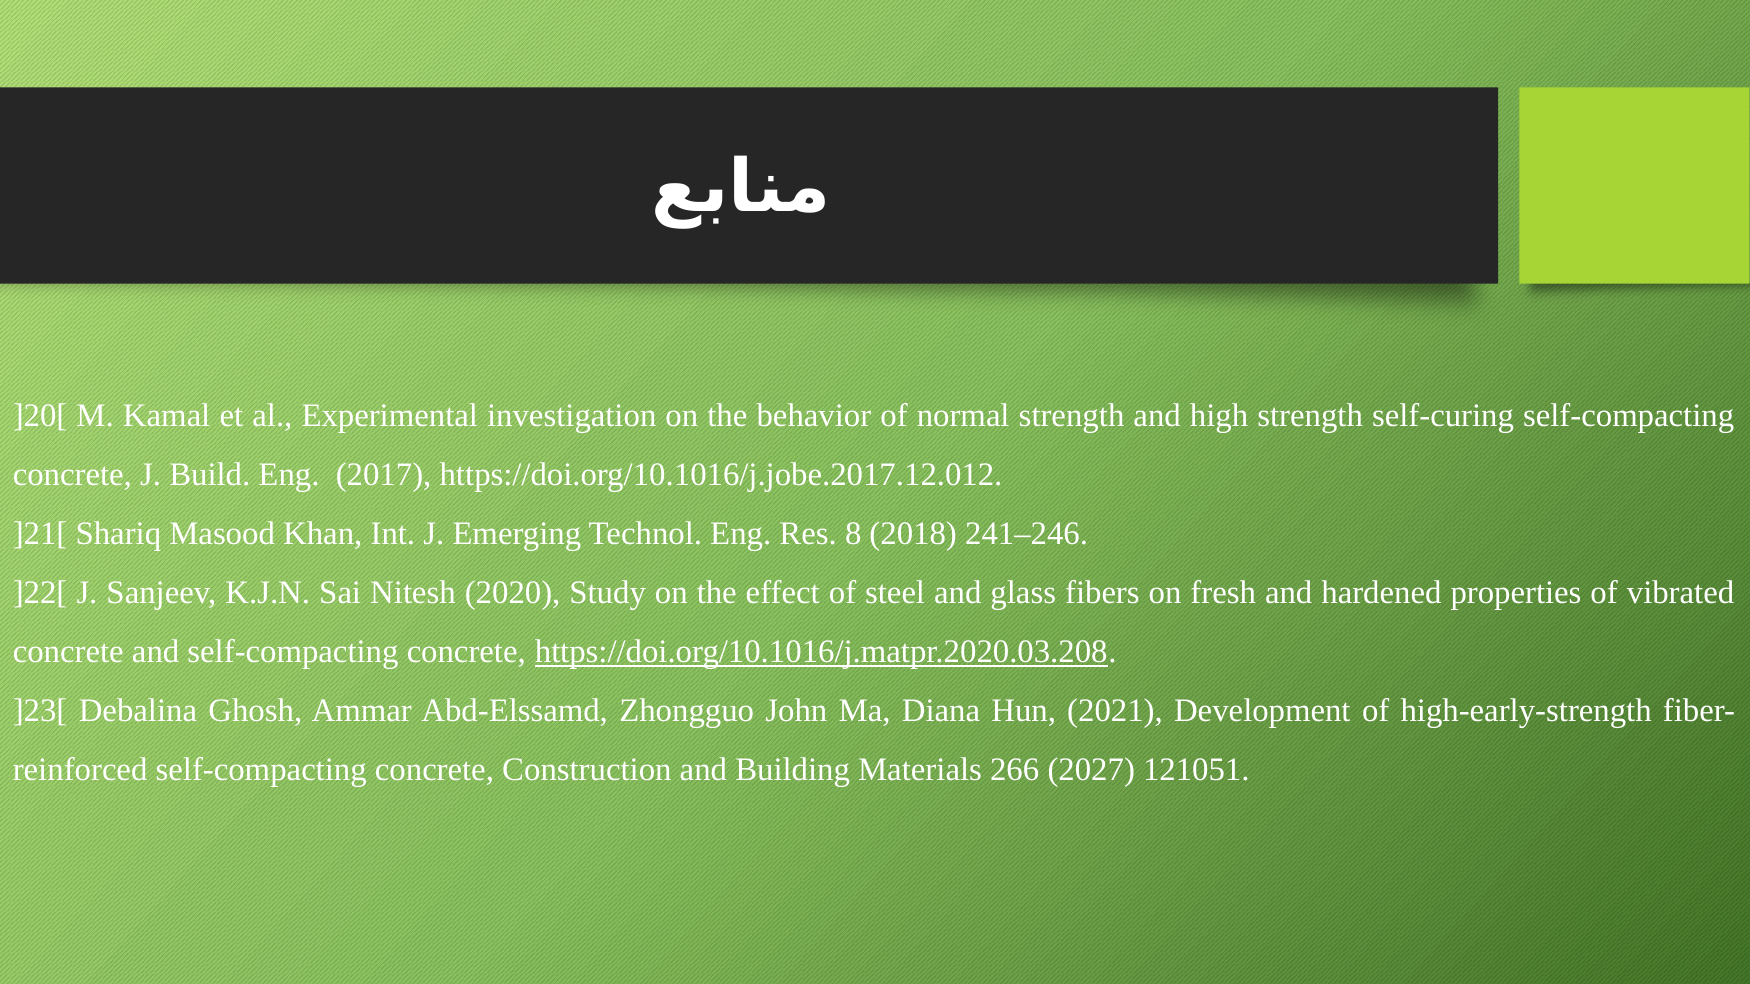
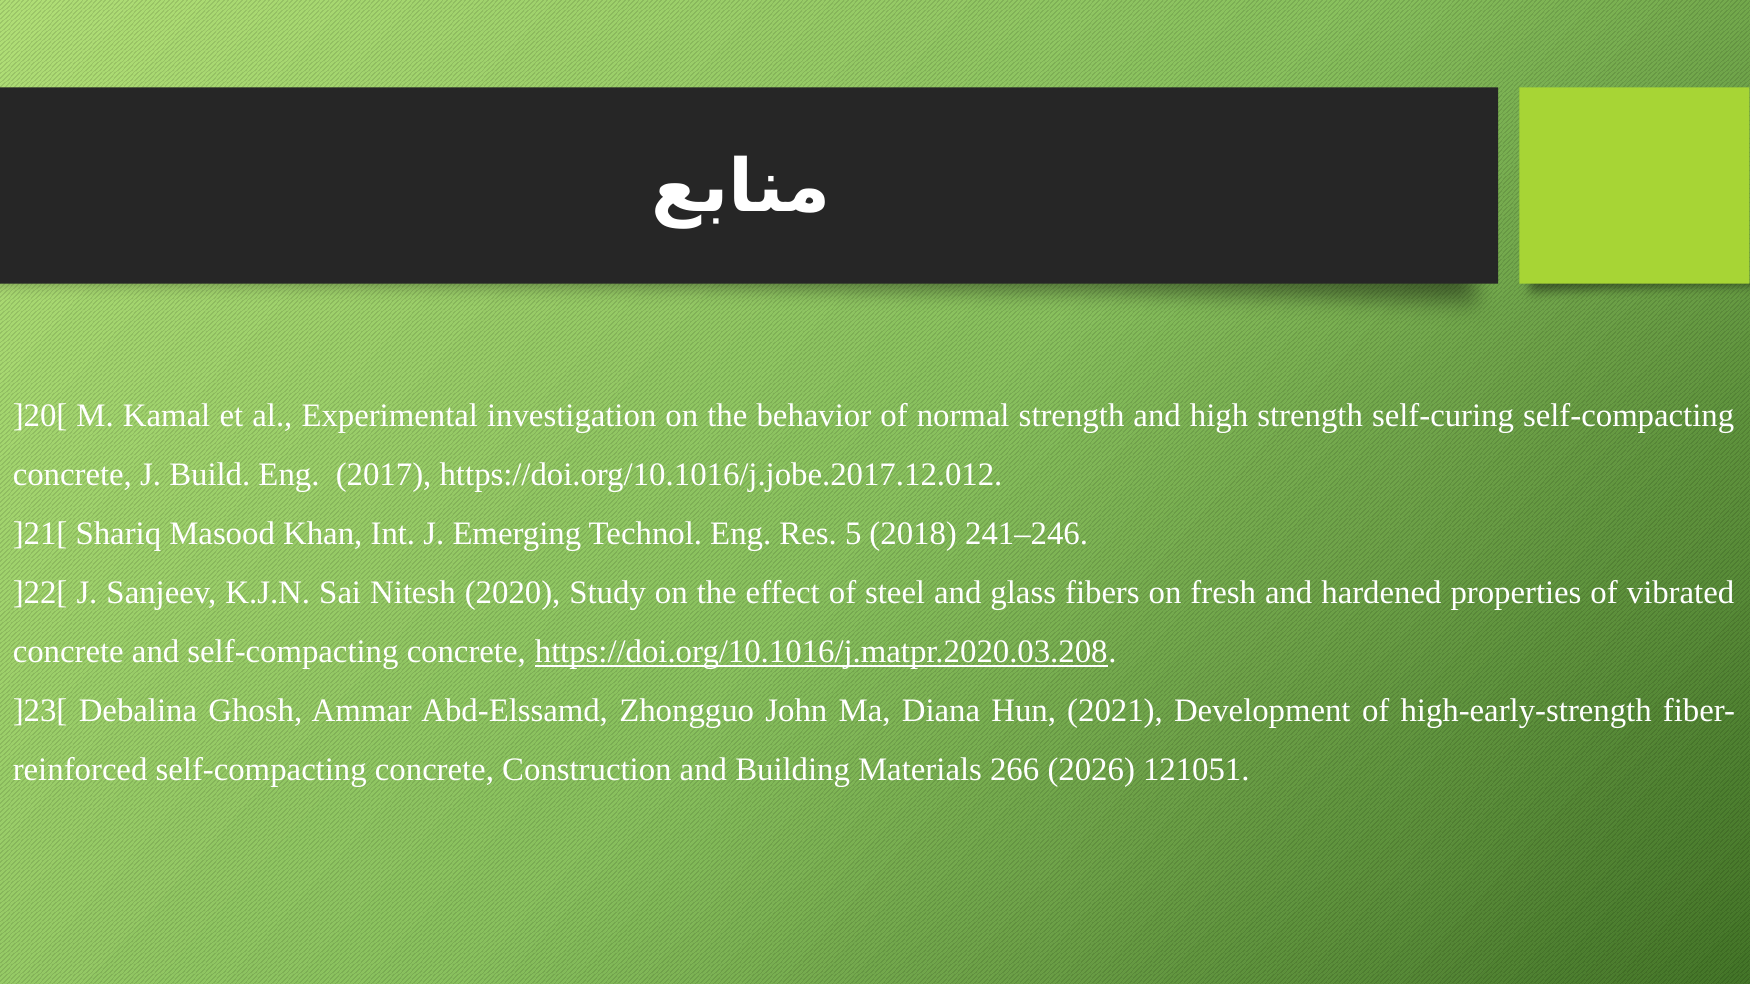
8: 8 -> 5 (853, 534)
2027: 2027 -> 2026 (1091, 770)
